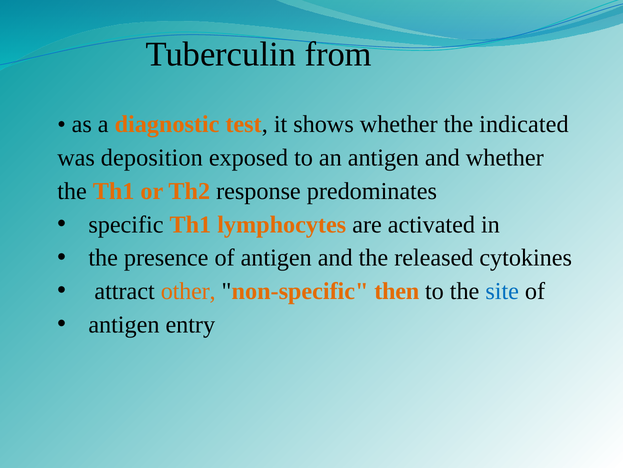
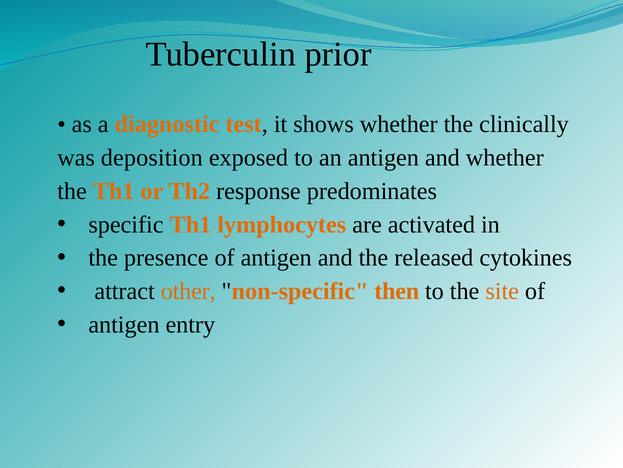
from: from -> prior (338, 54)
indicated: indicated -> clinically (524, 124)
site colour: blue -> orange (502, 291)
